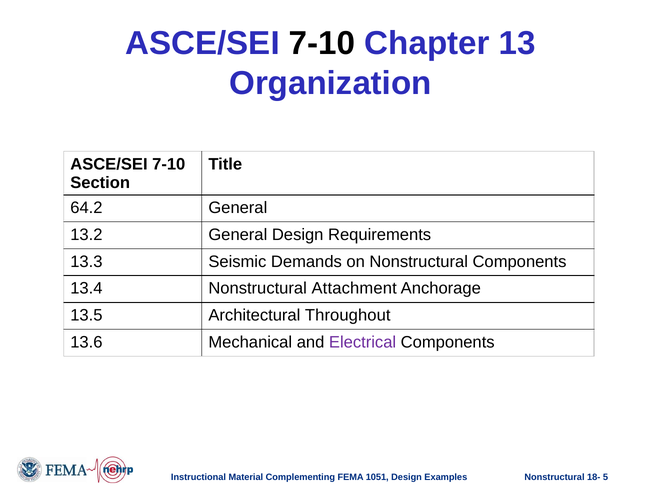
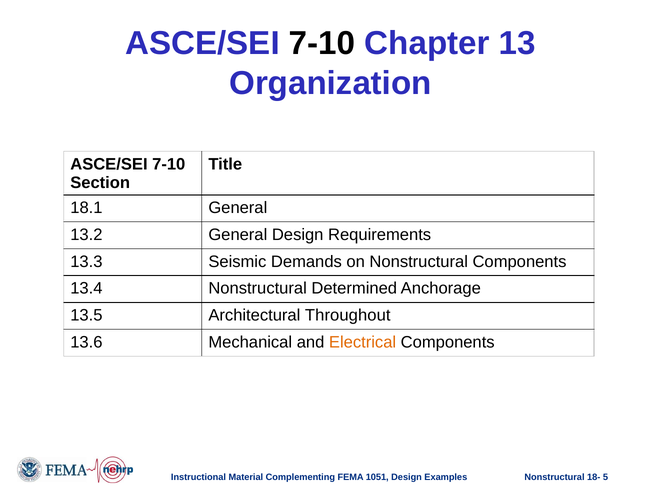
64.2: 64.2 -> 18.1 (86, 208)
Attachment: Attachment -> Determined (354, 289)
Electrical colour: purple -> orange (363, 342)
